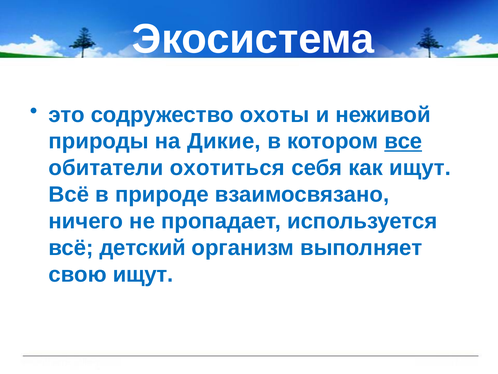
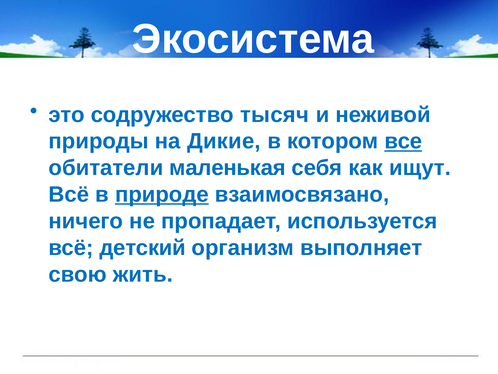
охоты: охоты -> тысяч (275, 115)
охотиться: охотиться -> маленькая (228, 168)
природе underline: none -> present (162, 194)
свою ищут: ищут -> жить (143, 274)
